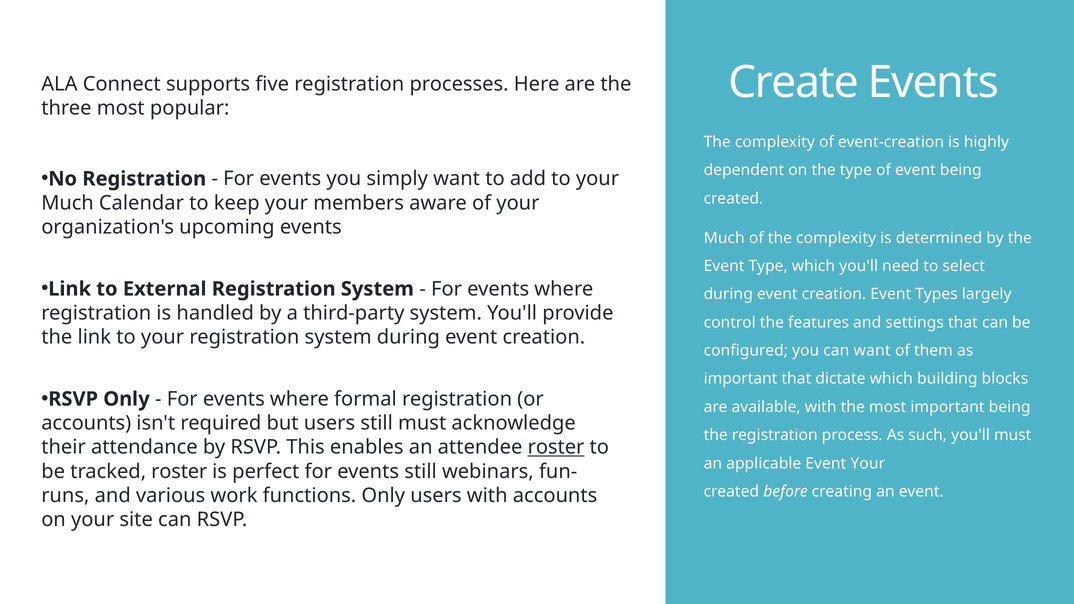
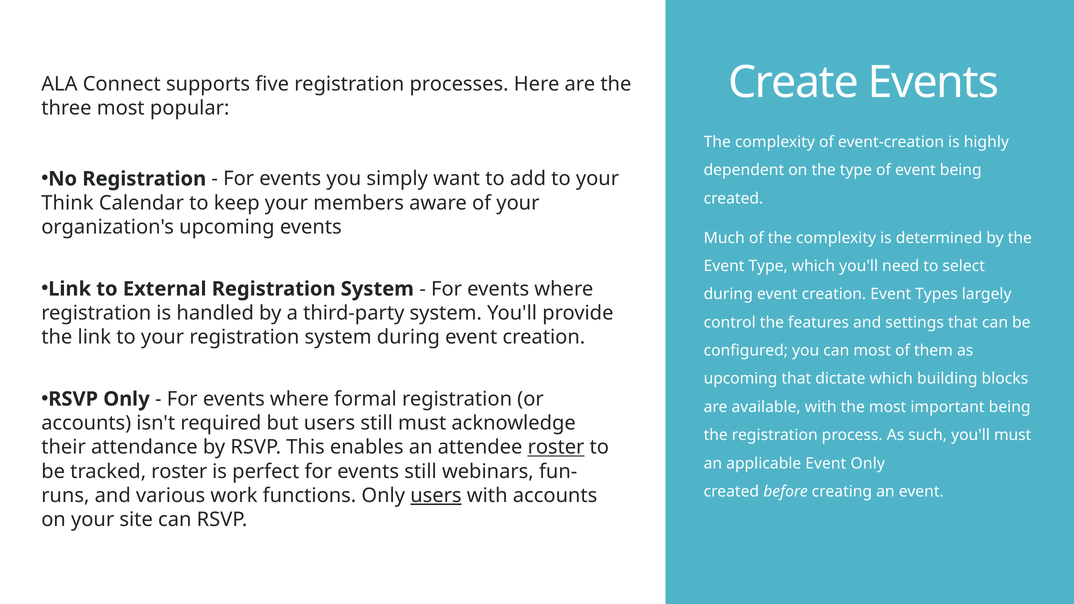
Much: Much -> Think (67, 203)
can want: want -> most (872, 351)
important: important -> upcoming (741, 379)
Event Your: Your -> Only (868, 463)
users underline: none -> present (436, 496)
